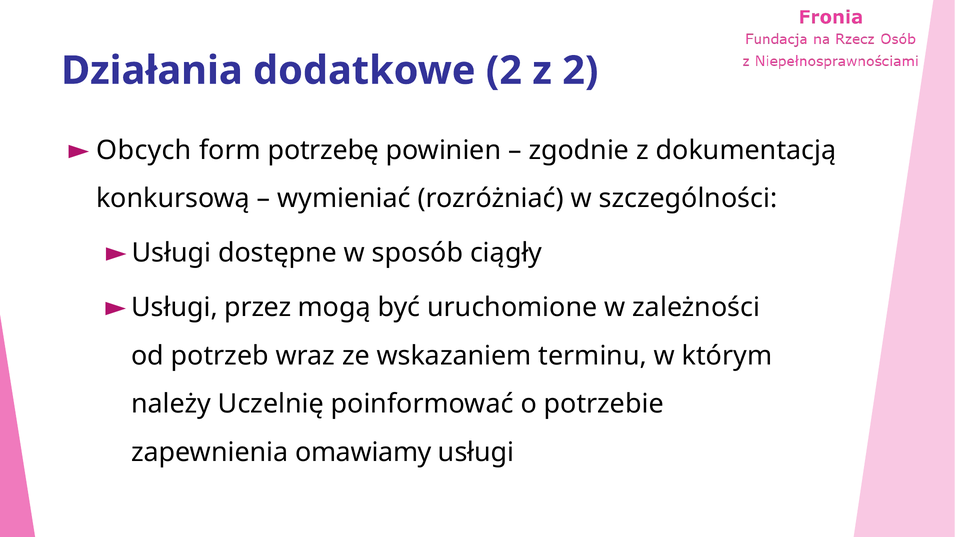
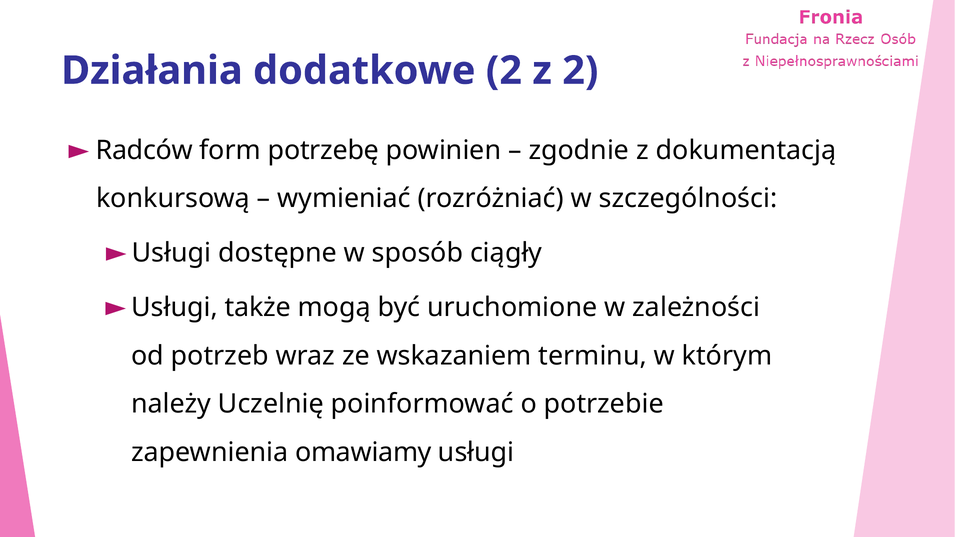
Obcych: Obcych -> Radców (144, 150)
przez: przez -> także (258, 307)
